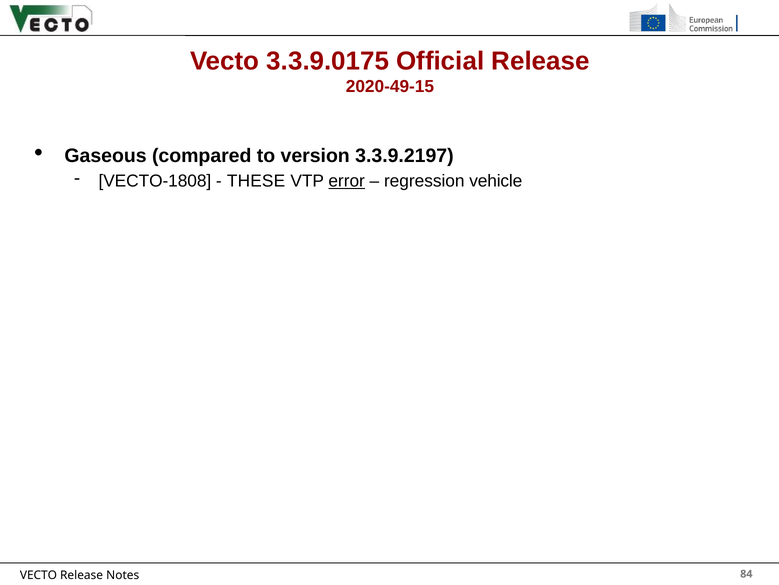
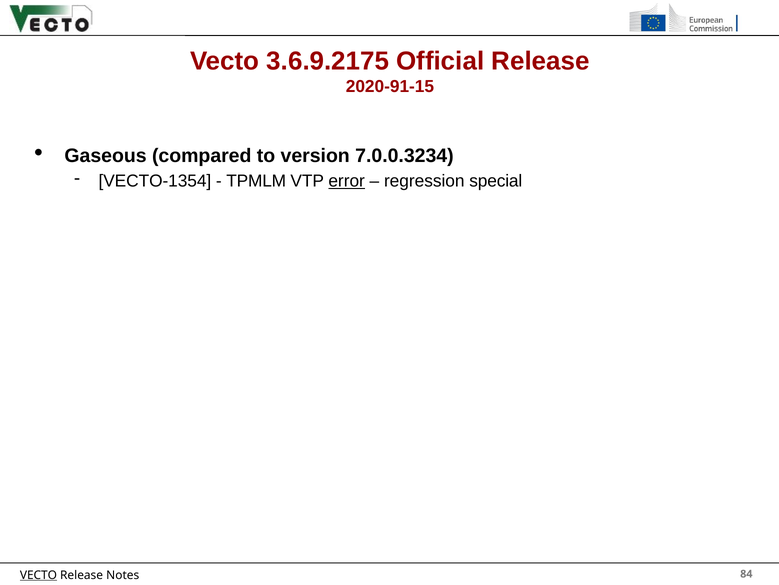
3.3.9.0175: 3.3.9.0175 -> 3.6.9.2175 (328, 61)
2020-49-15: 2020-49-15 -> 2020-91-15 (390, 86)
3.3.9.2197: 3.3.9.2197 -> 7.0.0.3234 (404, 156)
VECTO-1808: VECTO-1808 -> VECTO-1354 (155, 181)
THESE: THESE -> TPMLM (256, 181)
vehicle: vehicle -> special (496, 181)
VECTO underline: none -> present (38, 574)
